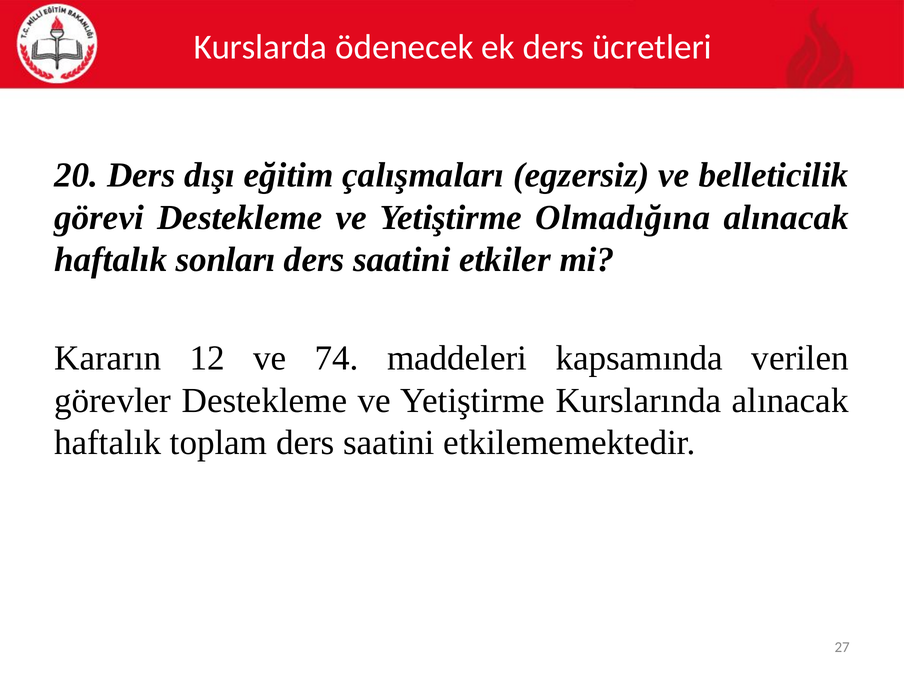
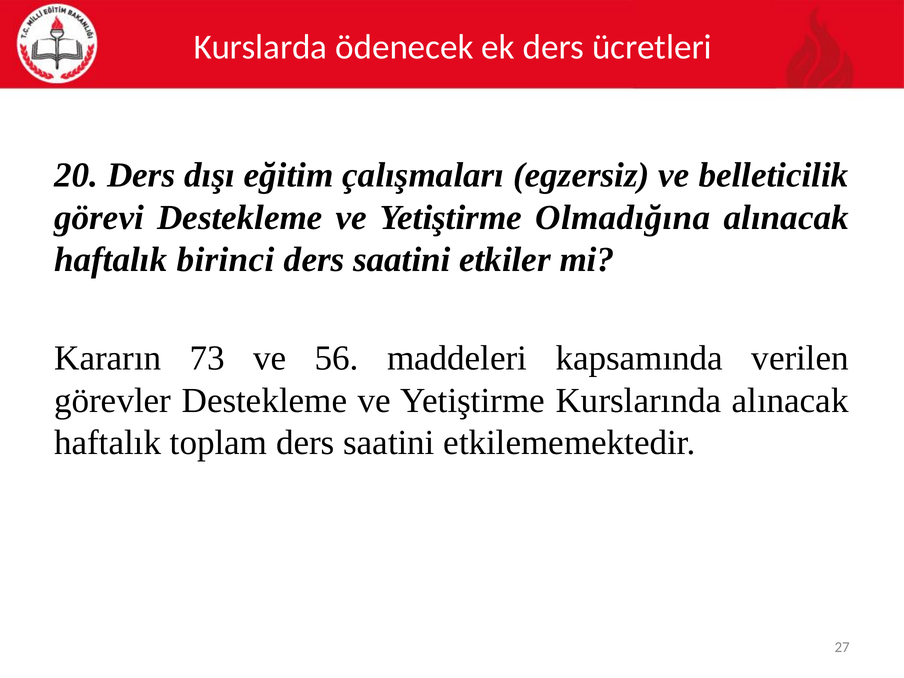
sonları: sonları -> birinci (225, 260)
12: 12 -> 73 (207, 358)
74: 74 -> 56 (337, 358)
